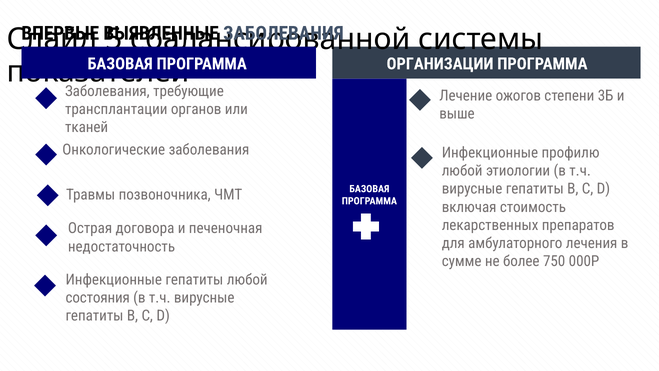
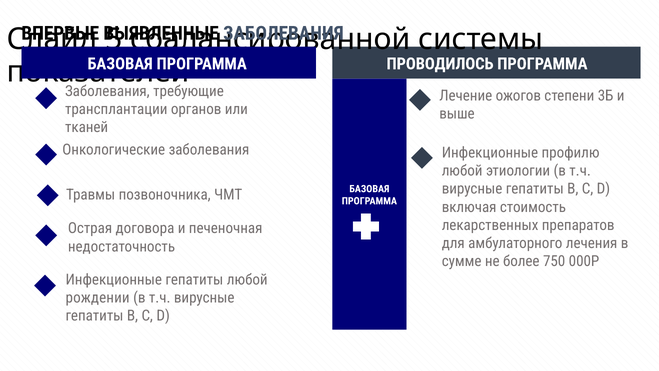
ОРГАНИЗАЦИИ: ОРГАНИЗАЦИИ -> ПРОВОДИЛОСЬ (440, 64)
состояния: состояния -> рождении (98, 298)
